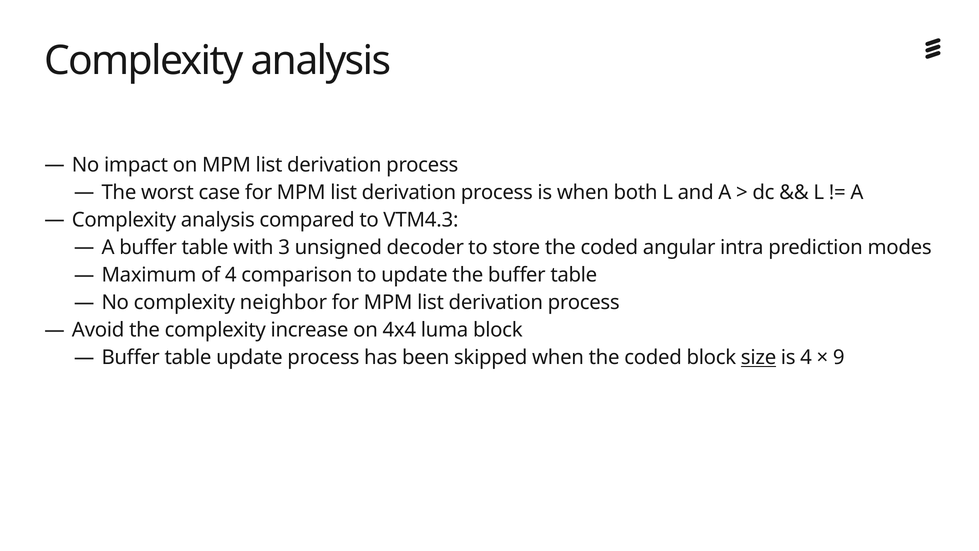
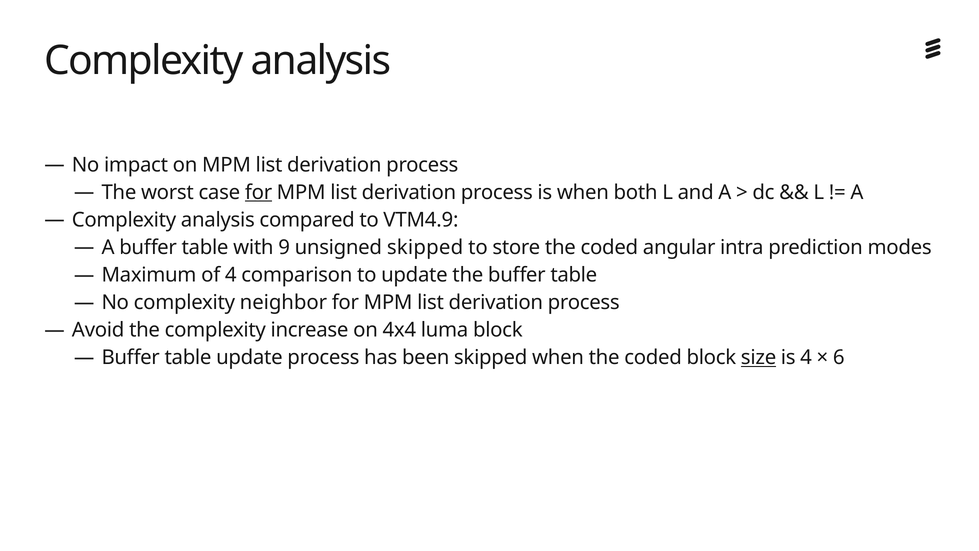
for underline: none -> present (259, 192)
VTM4.3: VTM4.3 -> VTM4.9 (421, 220)
3: 3 -> 9 (284, 247)
unsigned decoder: decoder -> skipped (425, 247)
9: 9 -> 6 (839, 358)
